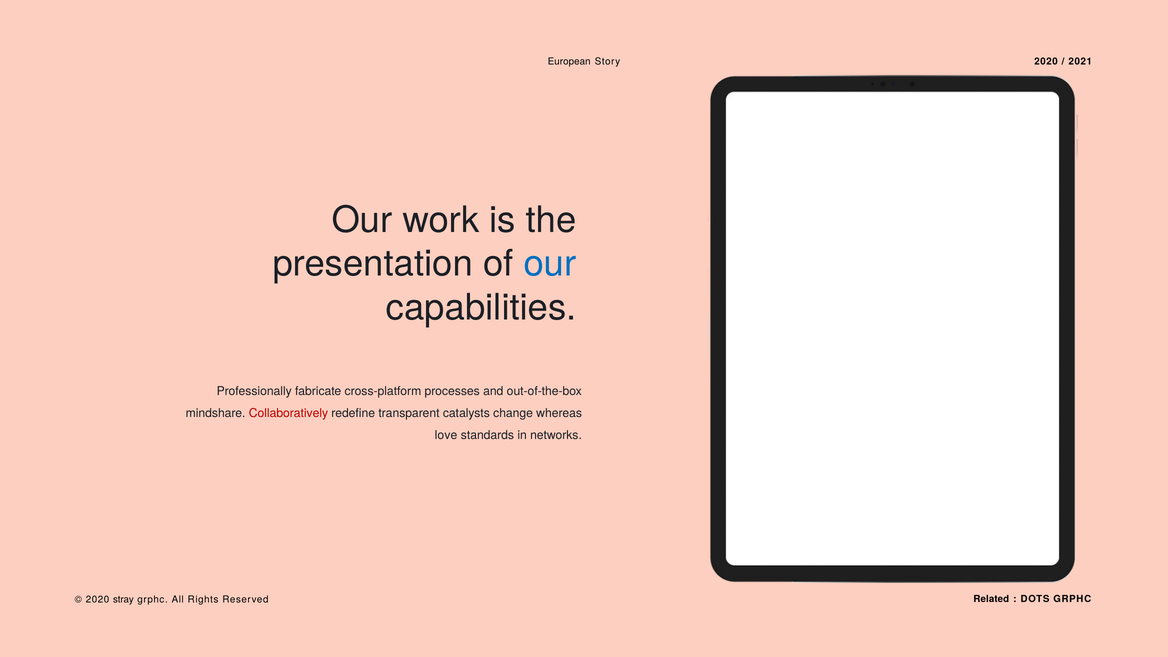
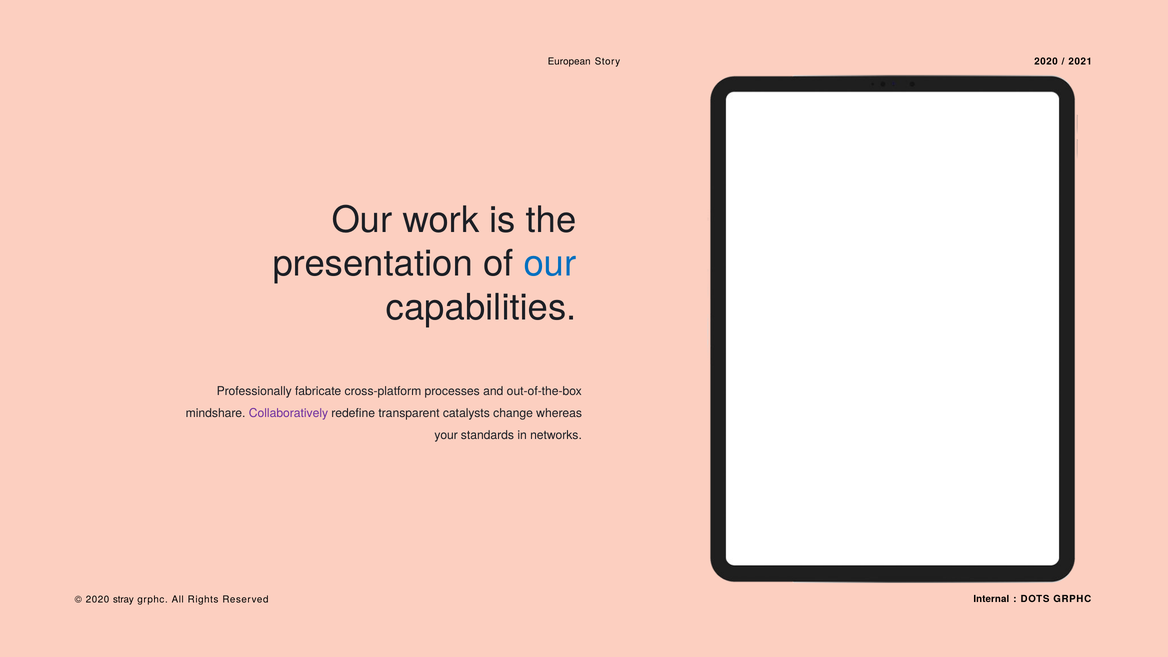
Collaboratively colour: red -> purple (288, 413)
love: love -> your (446, 435)
Related: Related -> Internal (991, 599)
